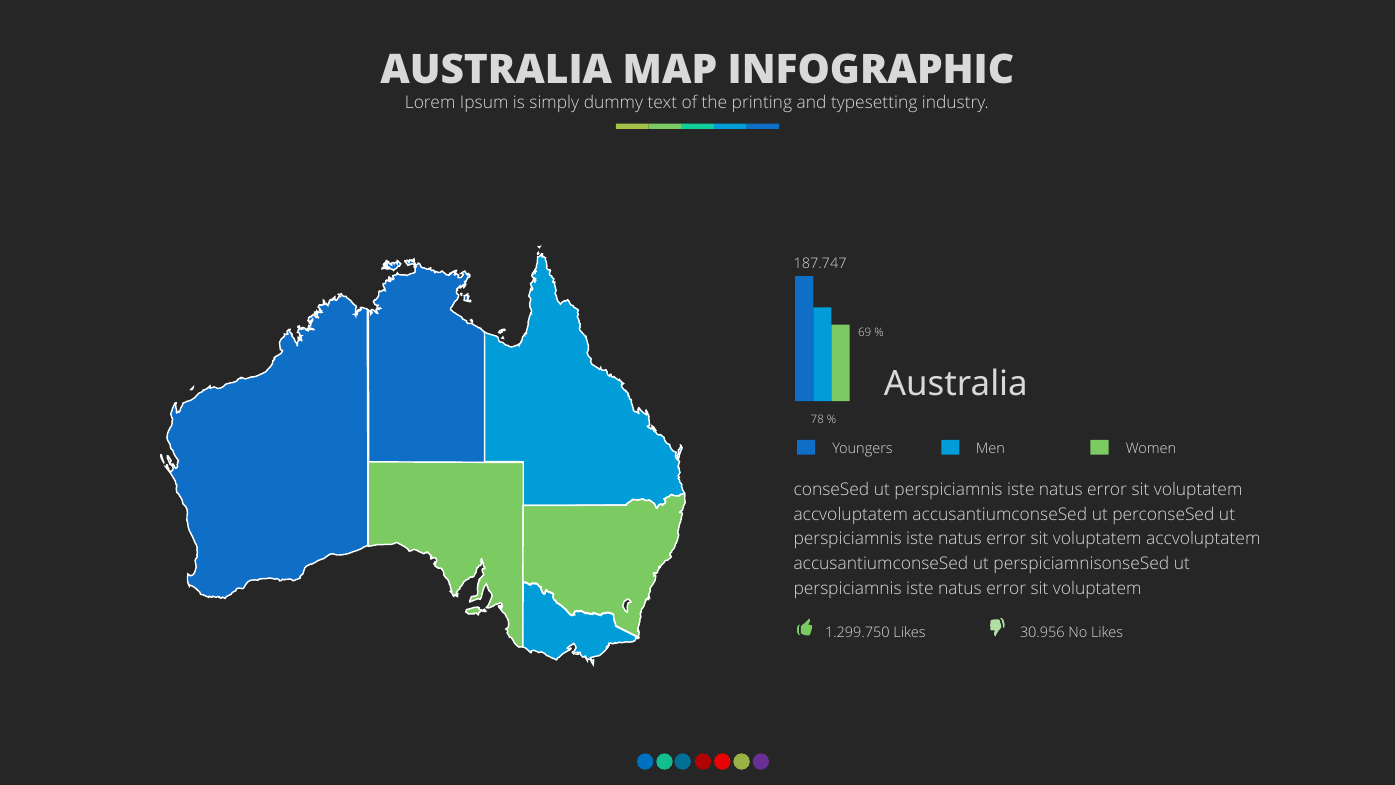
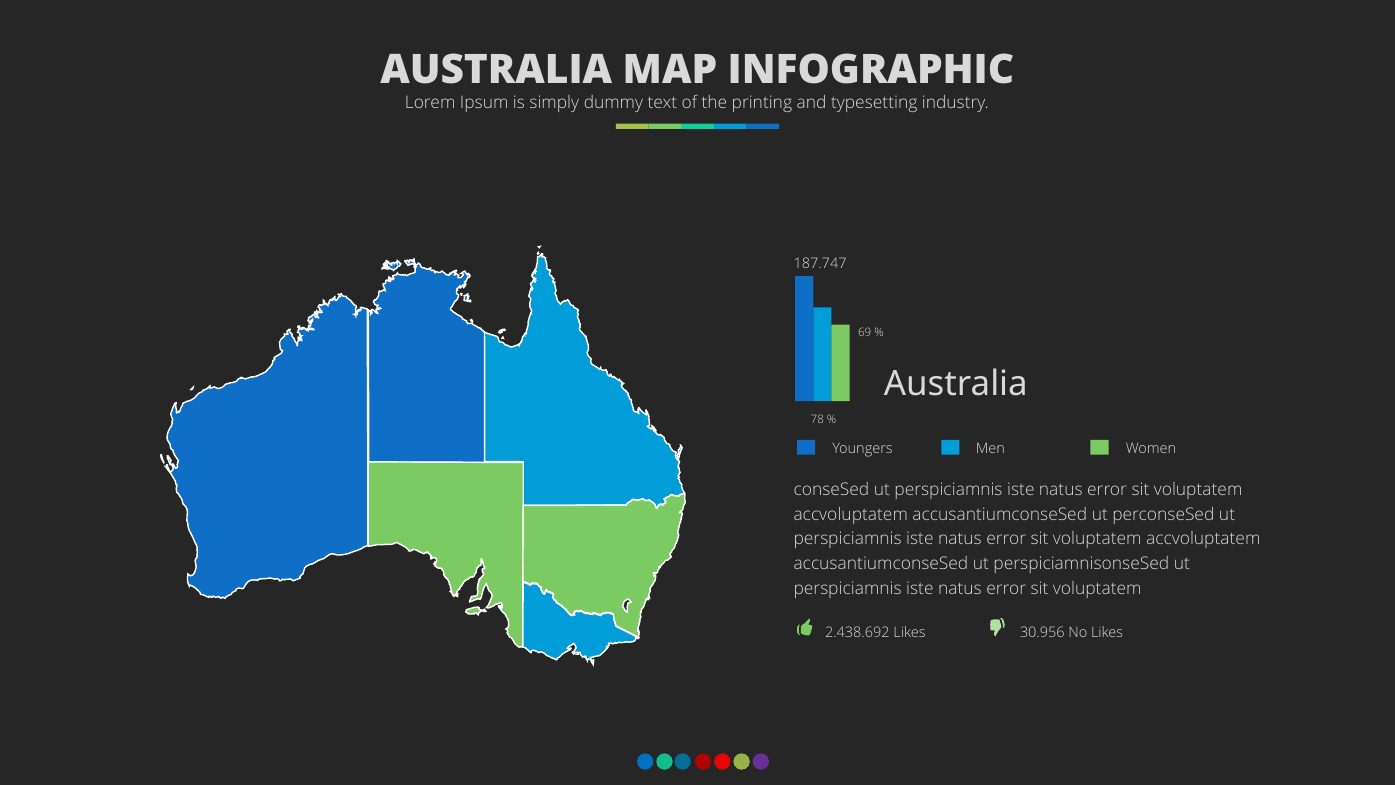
1.299.750: 1.299.750 -> 2.438.692 (857, 633)
